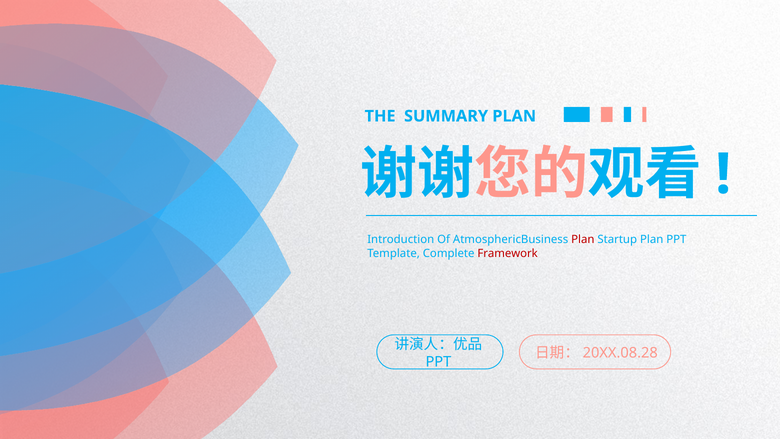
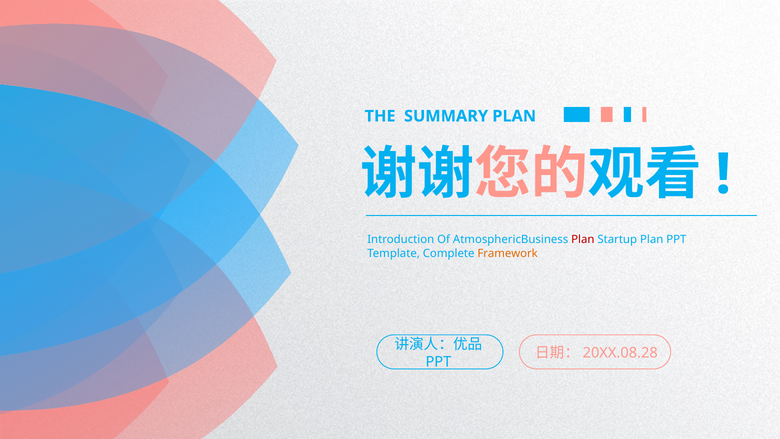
Framework colour: red -> orange (508, 253)
